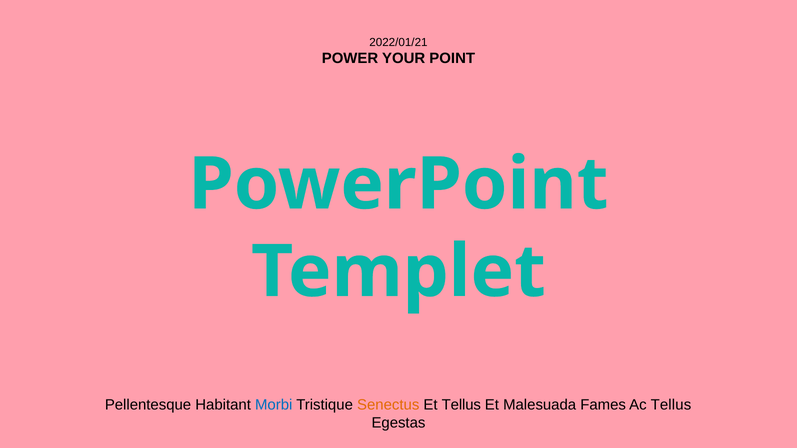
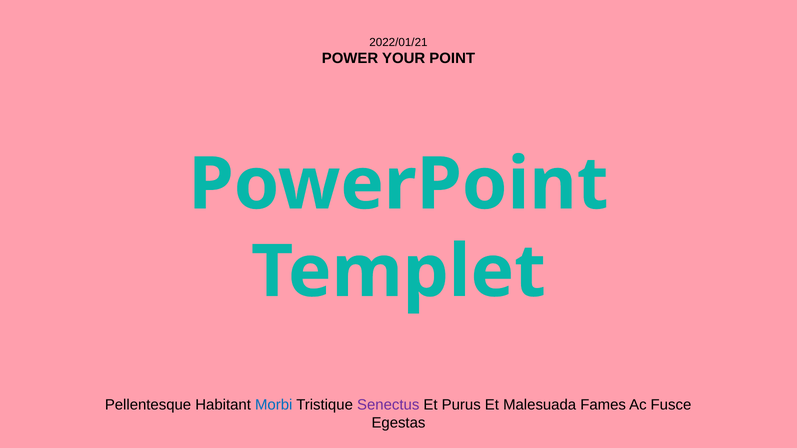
Senectus colour: orange -> purple (388, 405)
Et Tellus: Tellus -> Purus (461, 405)
Ac Tellus: Tellus -> Fusce (671, 405)
